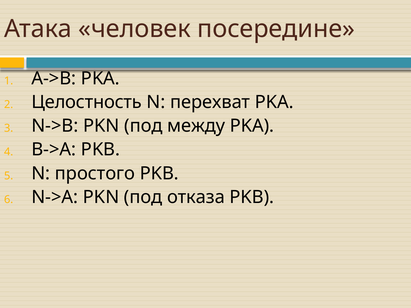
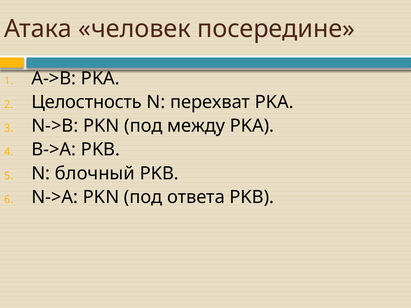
простого: простого -> блочный (95, 173)
отказа: отказа -> ответа (196, 197)
